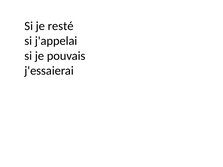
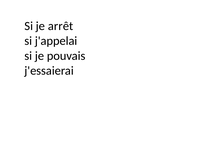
resté: resté -> arrêt (61, 26)
